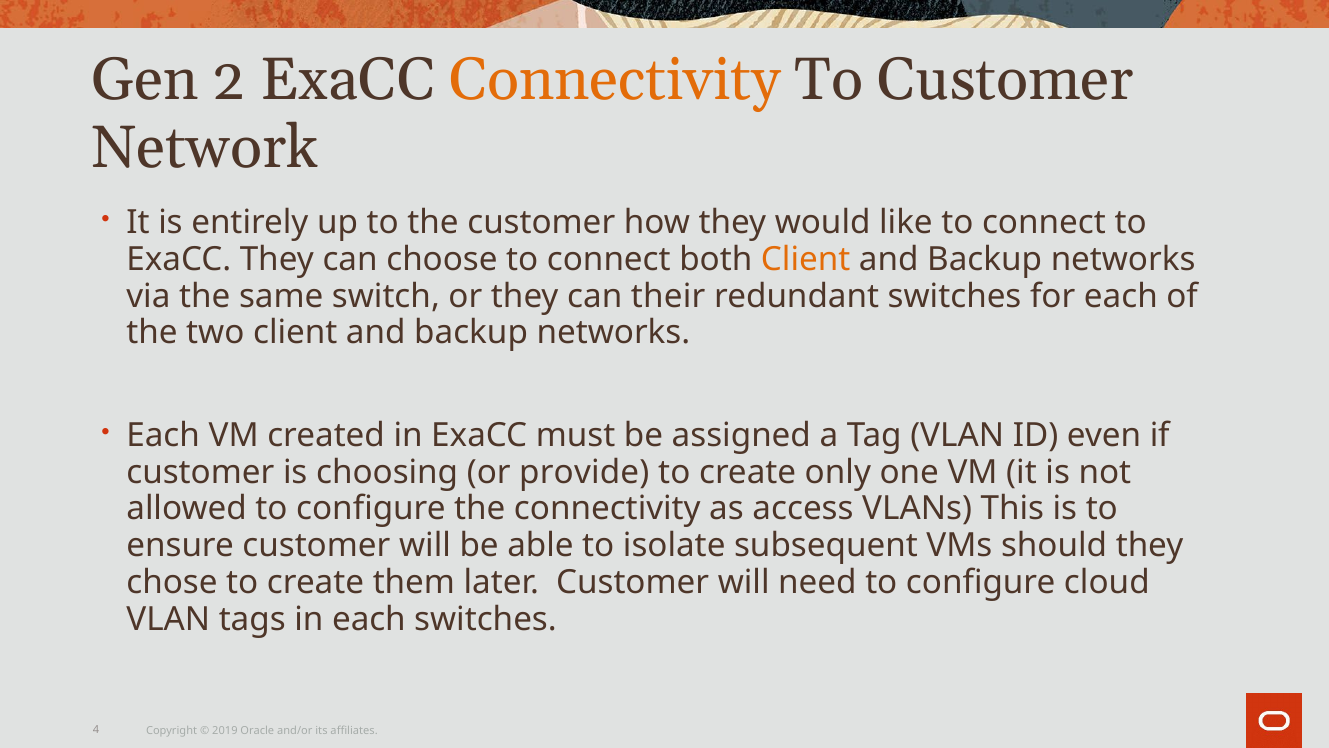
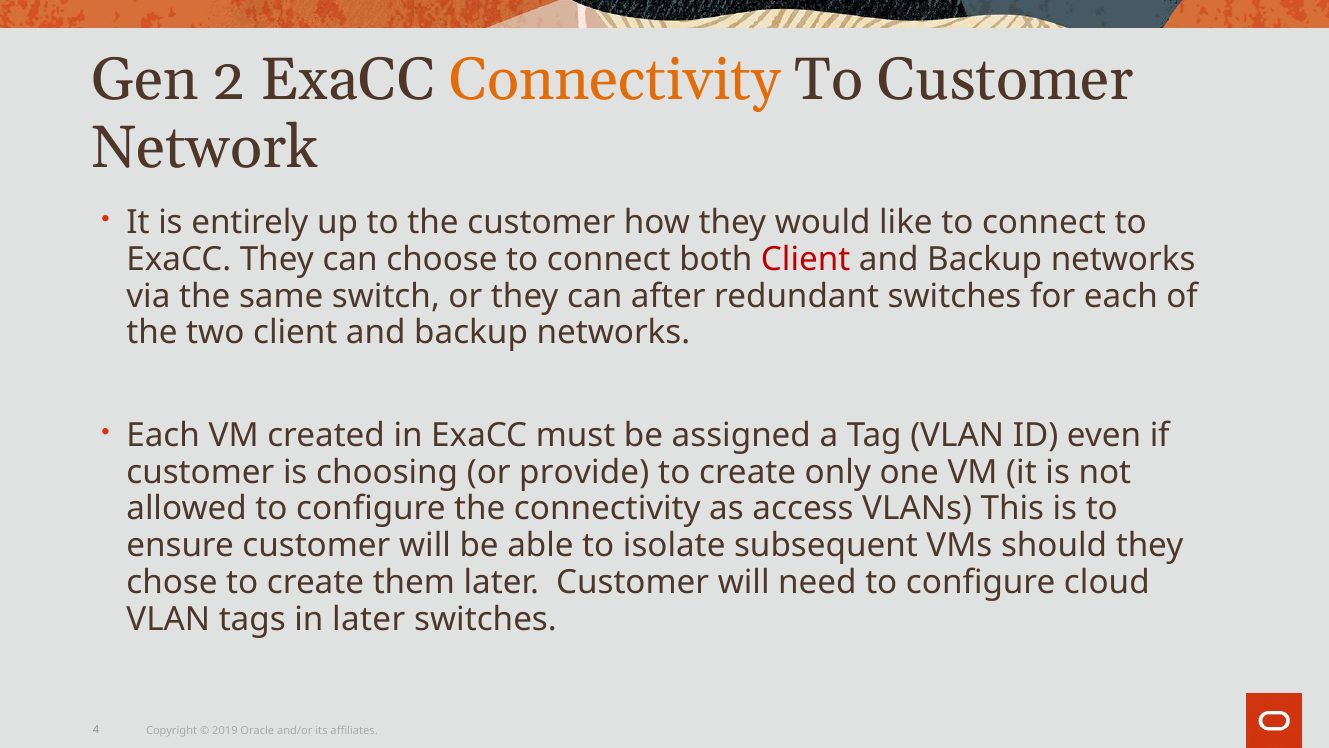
Client colour: orange -> red (806, 259)
their: their -> after (668, 296)
in each: each -> later (369, 619)
